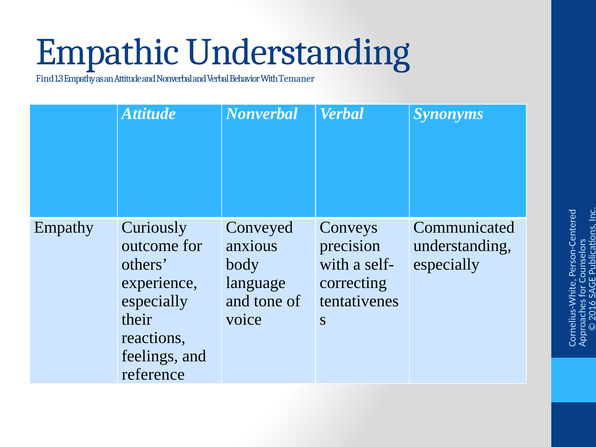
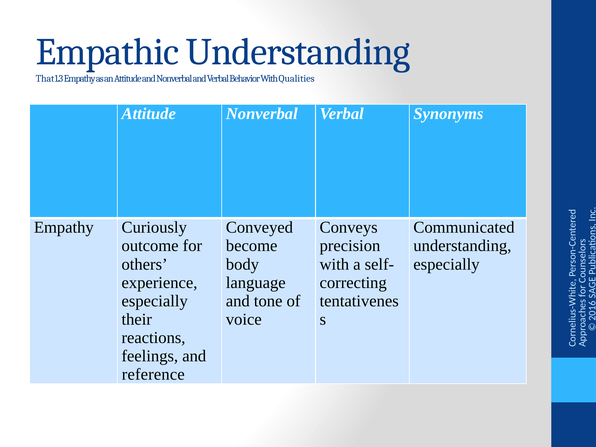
Find: Find -> That (45, 79)
Temaner: Temaner -> Qualities (297, 79)
anxious: anxious -> become (252, 246)
